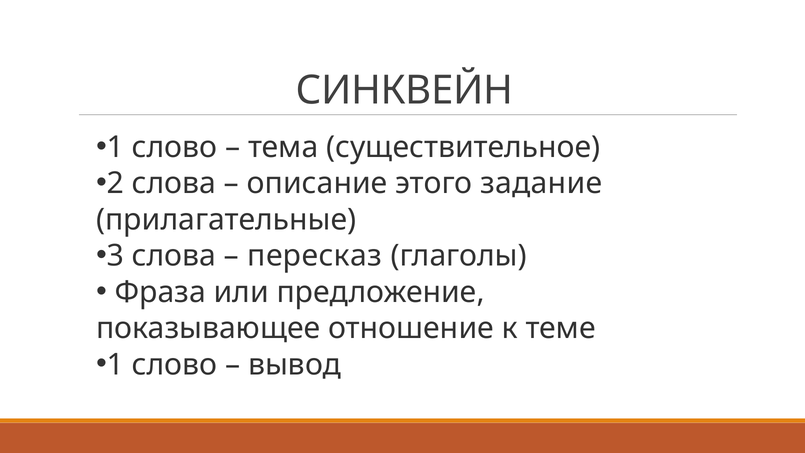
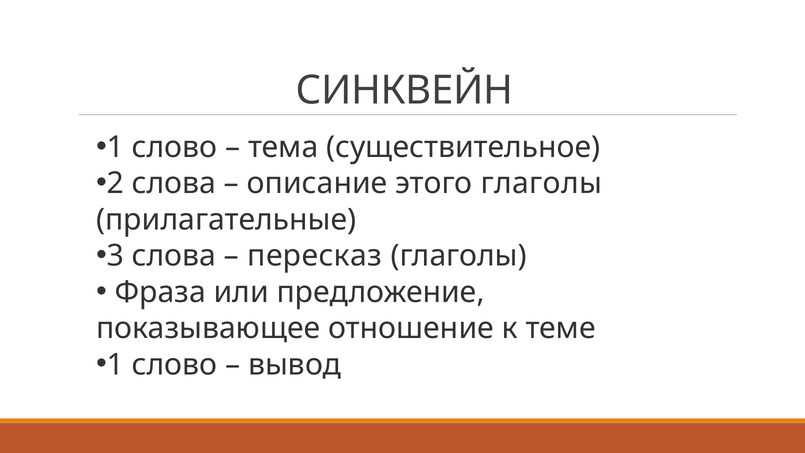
этого задание: задание -> глаголы (541, 183)
